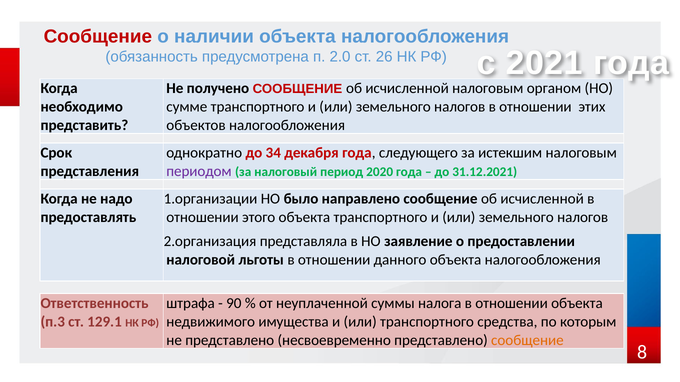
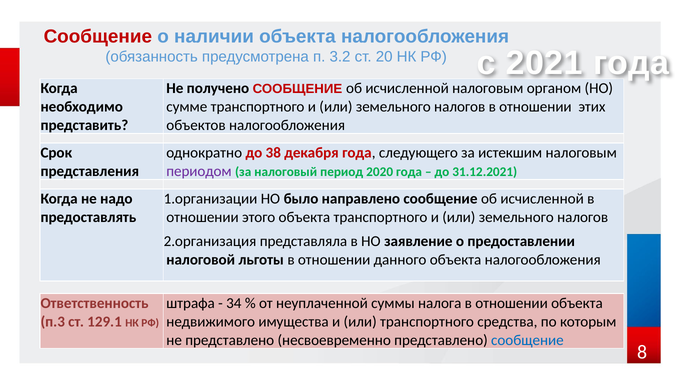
2.0: 2.0 -> 3.2 (340, 57)
26: 26 -> 20 (384, 57)
34: 34 -> 38 (273, 153)
90: 90 -> 34 (234, 304)
сообщение colour: orange -> blue (527, 341)
